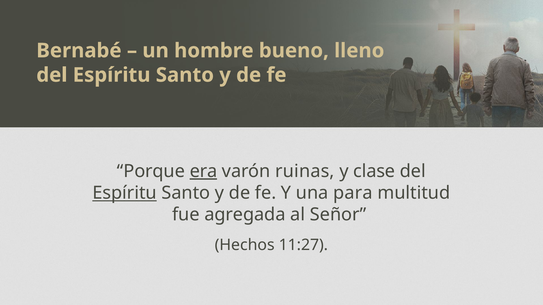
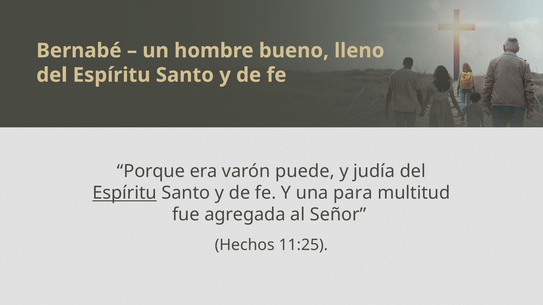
era underline: present -> none (203, 171)
ruinas: ruinas -> puede (305, 171)
clase: clase -> judía (374, 171)
11:27: 11:27 -> 11:25 (303, 245)
